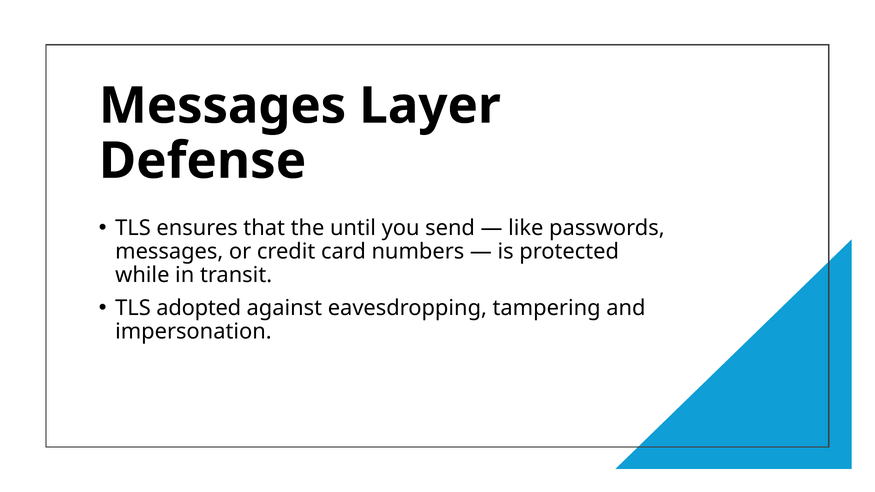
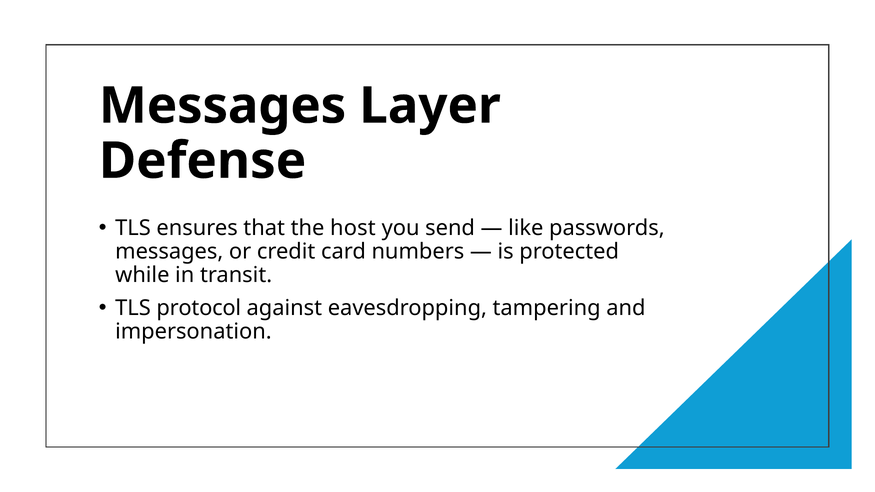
until: until -> host (353, 228)
adopted: adopted -> protocol (199, 308)
